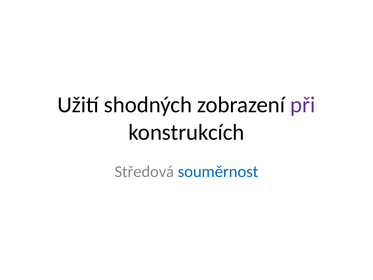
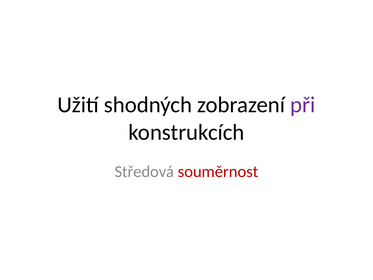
souměrnost colour: blue -> red (218, 171)
